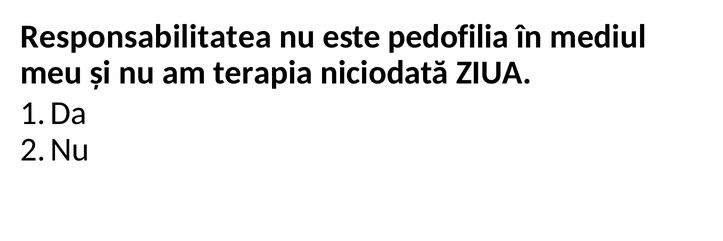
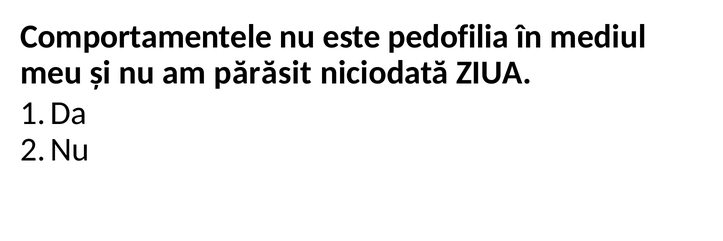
Responsabilitatea: Responsabilitatea -> Comportamentele (146, 37)
terapia: terapia -> părăsit (263, 73)
